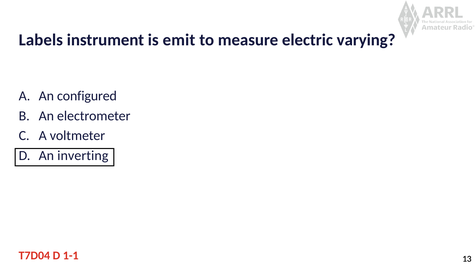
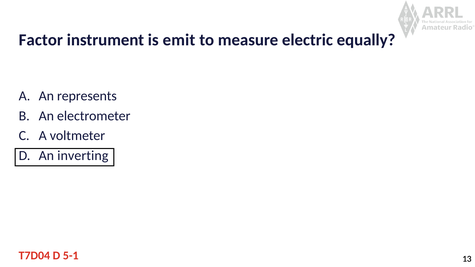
Labels: Labels -> Factor (41, 40)
varying: varying -> equally (366, 40)
configured: configured -> represents (87, 96)
1-1: 1-1 -> 5-1 (71, 256)
